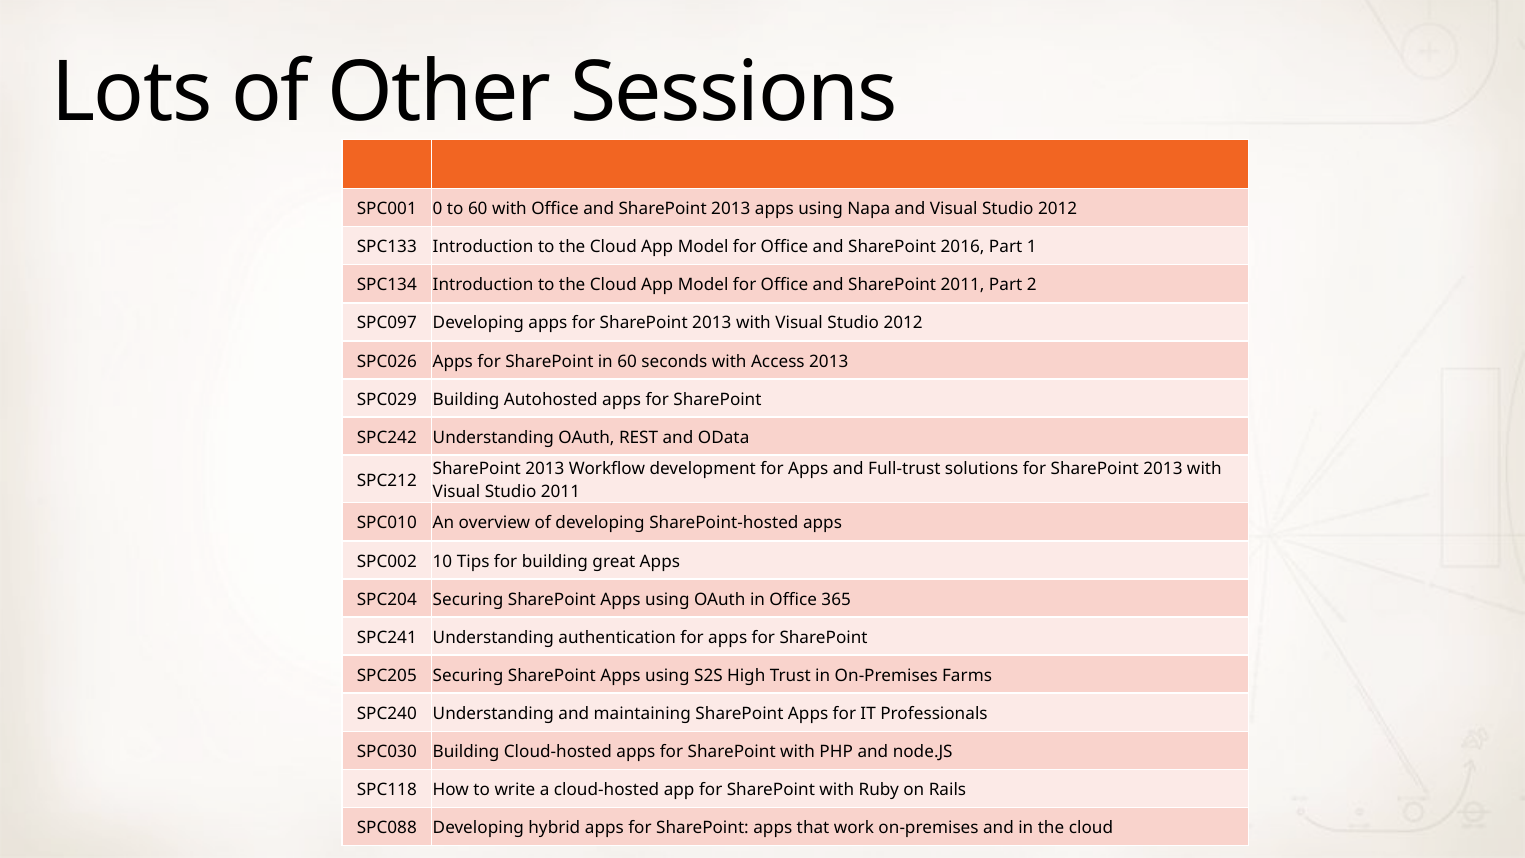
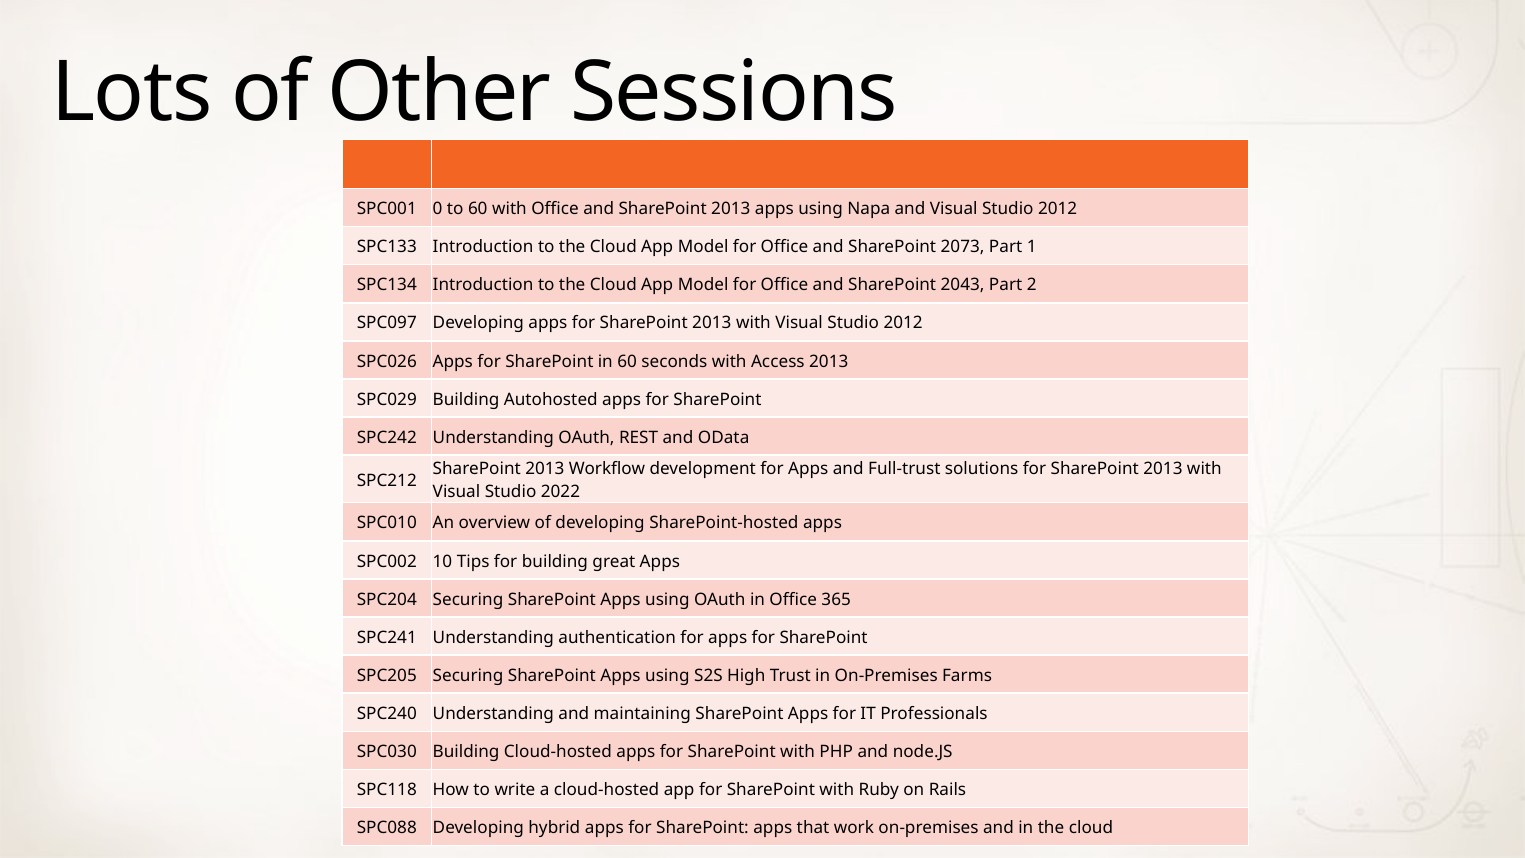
2016: 2016 -> 2073 (963, 247)
SharePoint 2011: 2011 -> 2043 (963, 285)
Studio 2011: 2011 -> 2022 (560, 492)
